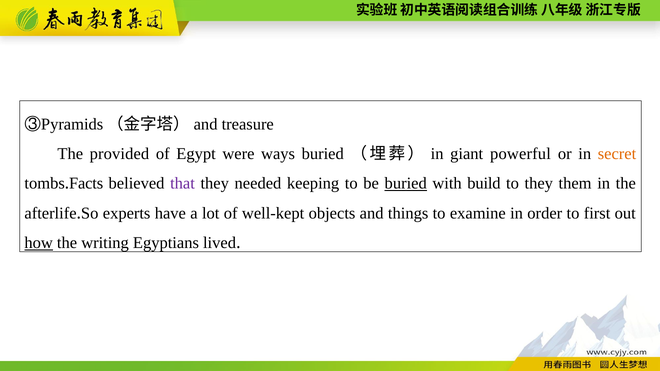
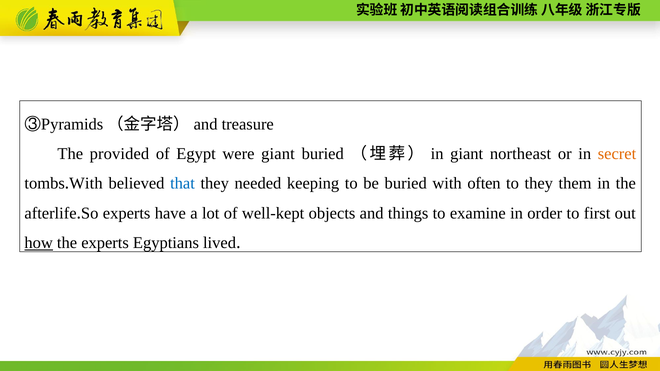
were ways: ways -> giant (278, 154)
powerful: powerful -> northeast (521, 154)
Facts: Facts -> With (86, 184)
that colour: purple -> blue (182, 184)
buried underline: present -> none (406, 184)
build: build -> often (484, 184)
the writing: writing -> experts (105, 243)
